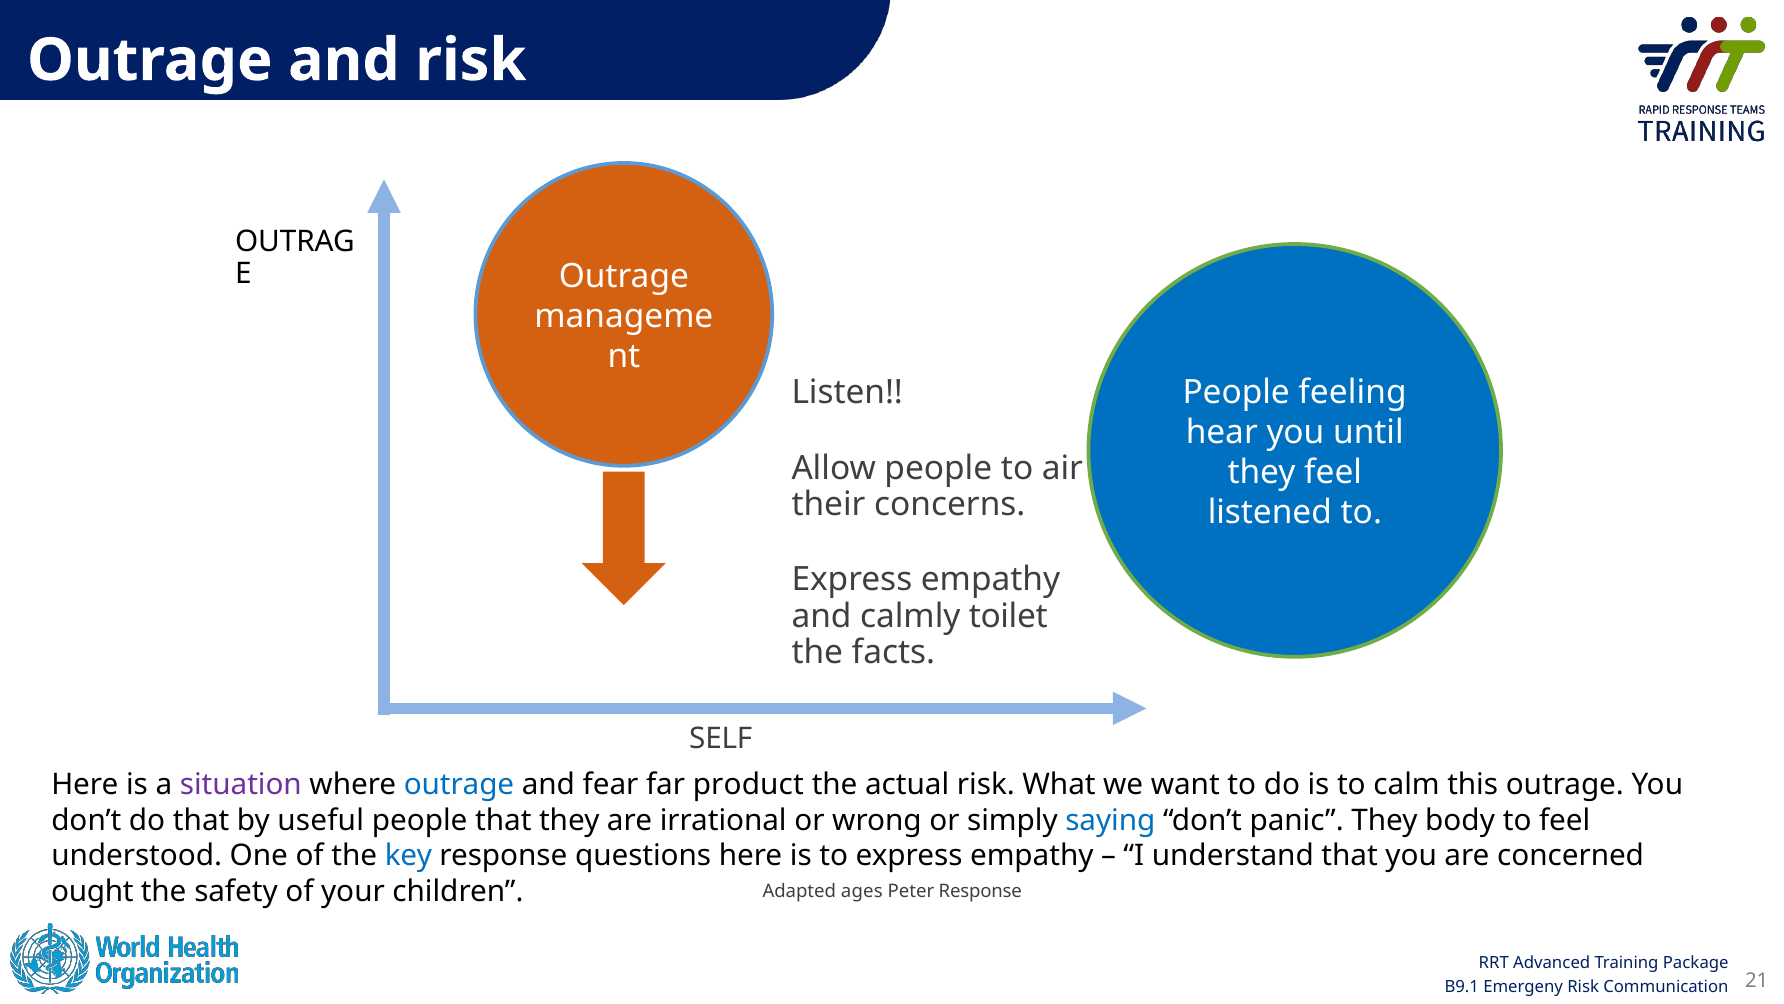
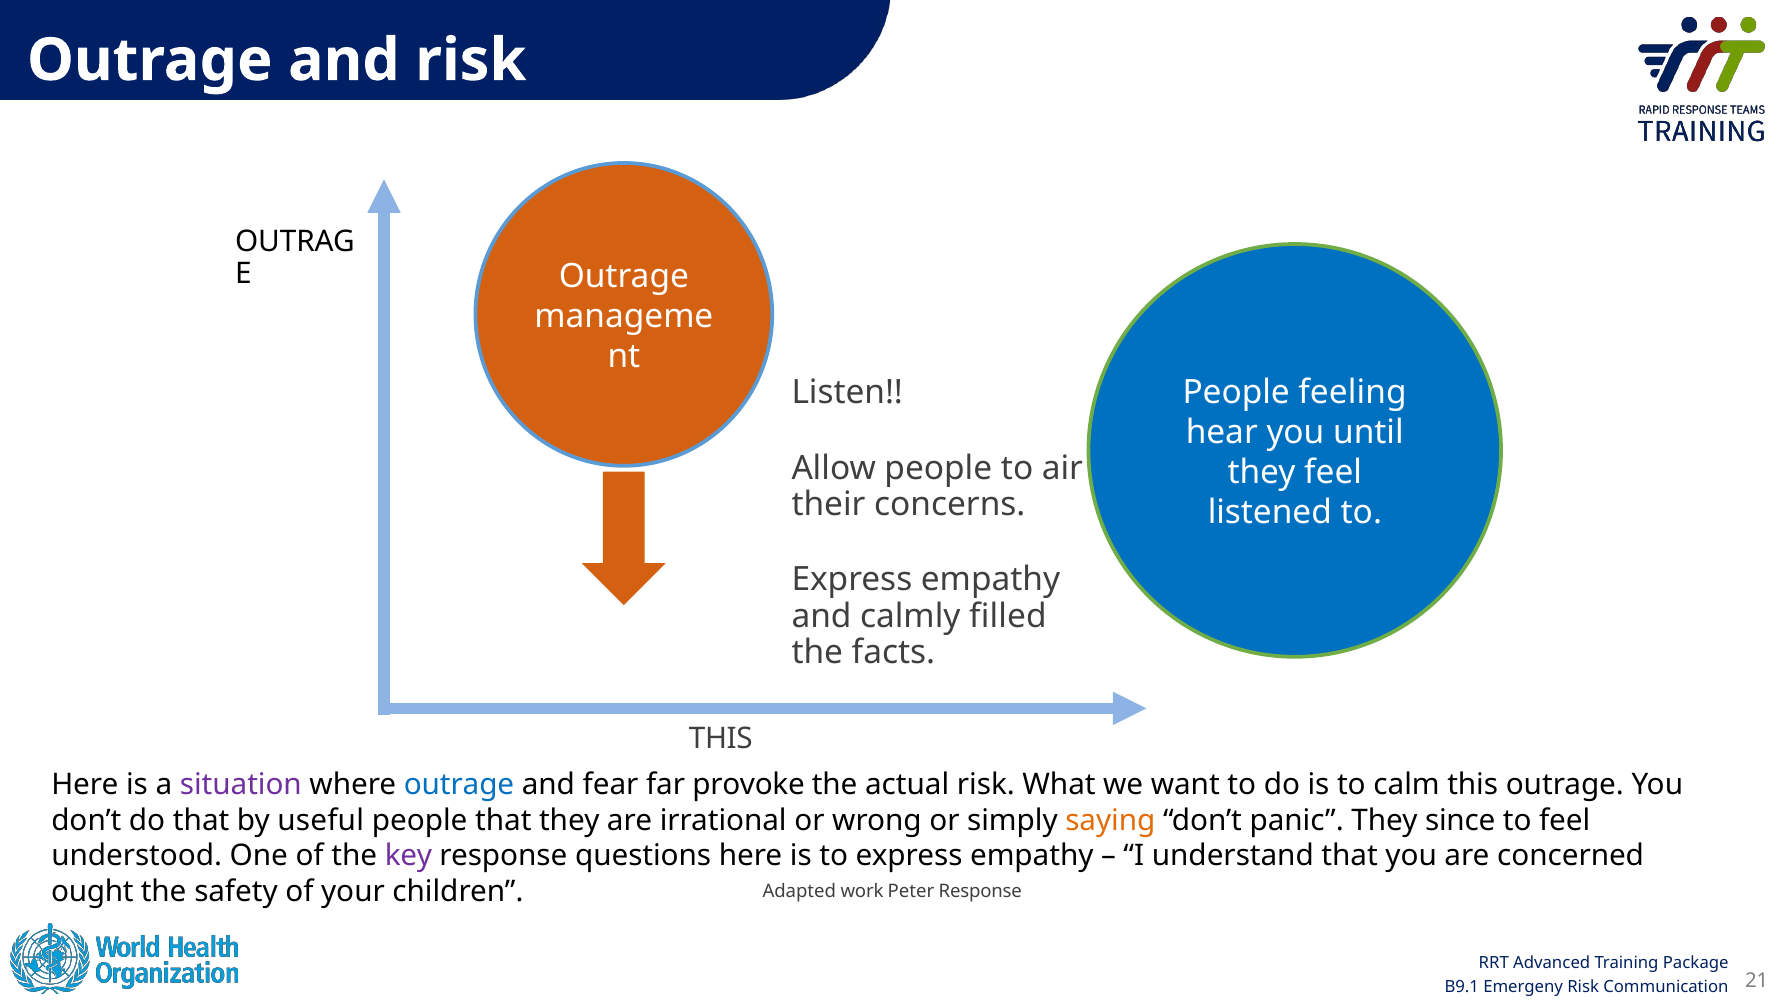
toilet: toilet -> filled (1008, 616)
SELF: SELF -> THIS (721, 739)
product: product -> provoke (749, 784)
saying colour: blue -> orange (1110, 820)
body: body -> since (1460, 820)
key colour: blue -> purple (408, 856)
ages: ages -> work (862, 891)
